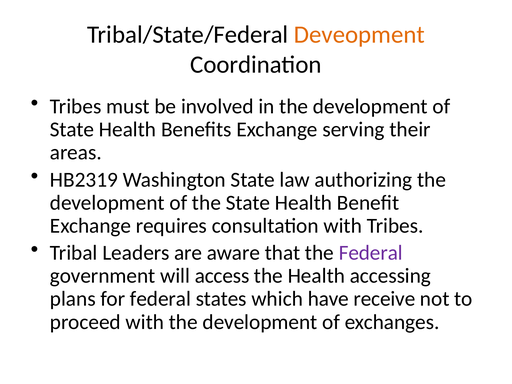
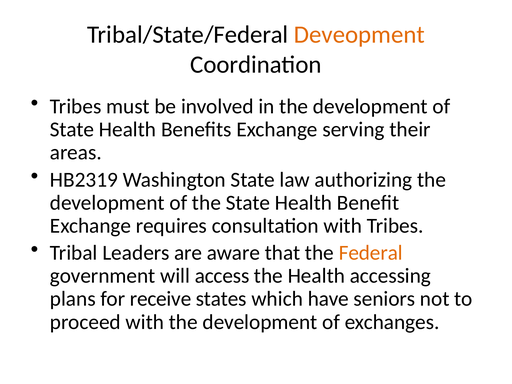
Federal colour: purple -> orange (371, 253)
for federal: federal -> receive (161, 299)
receive: receive -> seniors (384, 299)
